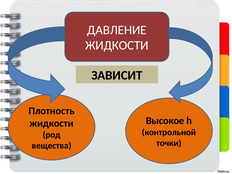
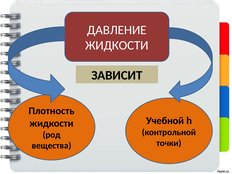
Высокое: Высокое -> Учебной (165, 121)
